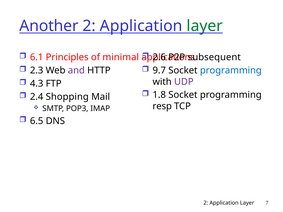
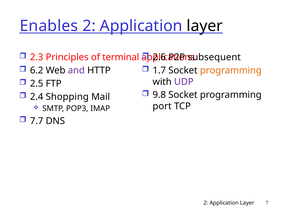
Another: Another -> Enables (49, 26)
layer colour: green -> black (205, 26)
6.1: 6.1 -> 2.3 (37, 57)
minimal: minimal -> terminal (121, 57)
2.3: 2.3 -> 6.2 (37, 70)
9.7: 9.7 -> 1.7 (159, 70)
programming colour: blue -> orange (231, 70)
4.3: 4.3 -> 2.5 (37, 84)
1.8: 1.8 -> 9.8 (159, 95)
resp: resp -> port (162, 106)
6.5: 6.5 -> 7.7 (37, 121)
